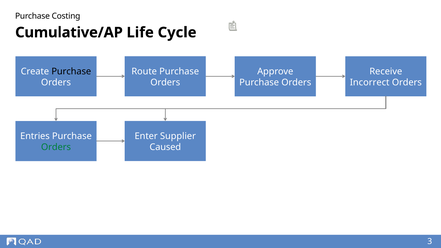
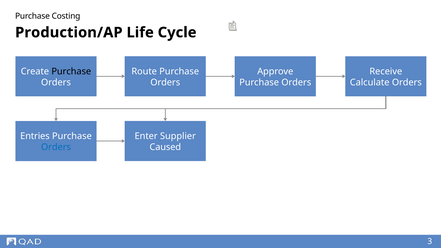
Cumulative/AP: Cumulative/AP -> Production/AP (69, 32)
Incorrect: Incorrect -> Calculate (370, 82)
Orders colour: green -> blue (56, 147)
